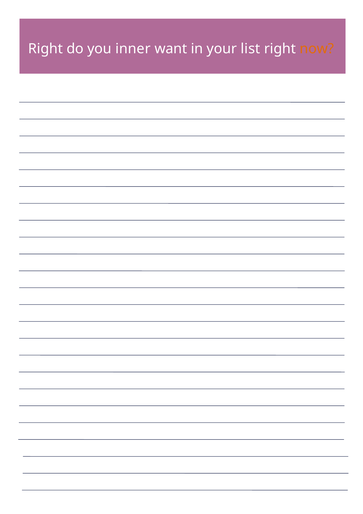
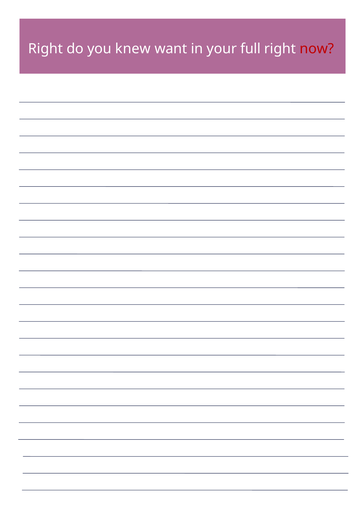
inner: inner -> knew (133, 49)
list: list -> full (251, 49)
now colour: orange -> red (317, 49)
